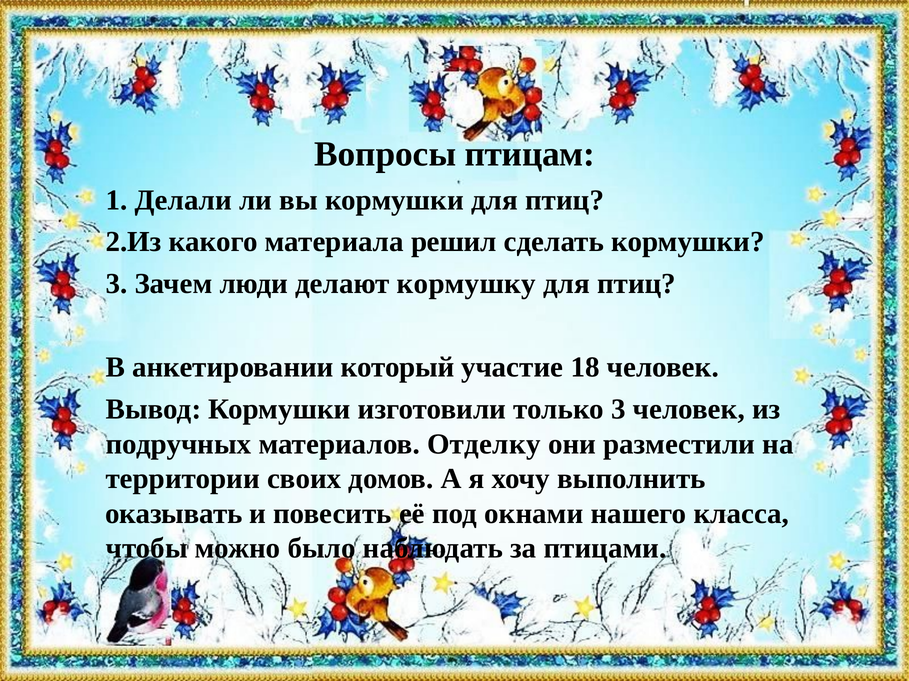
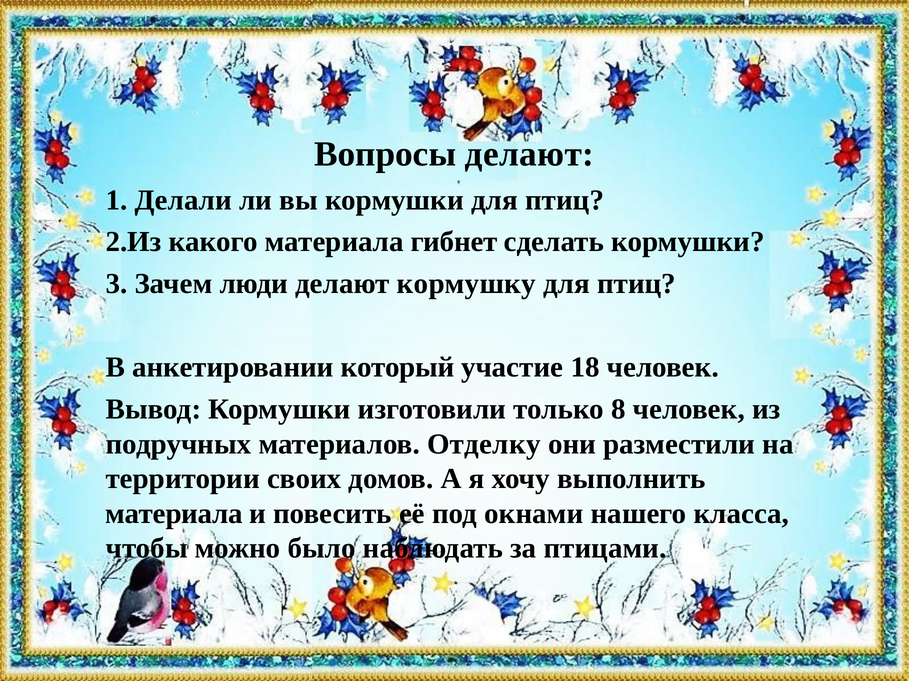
Вопросы птицам: птицам -> делают (530, 154)
решил: решил -> гибнет (454, 242)
только 3: 3 -> 8 (618, 410)
оказывать: оказывать -> материала (174, 514)
